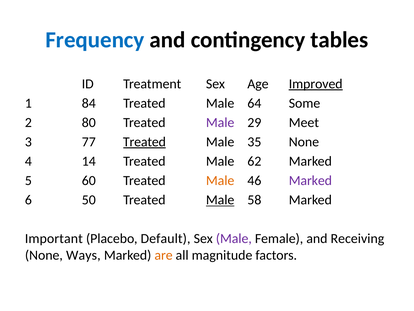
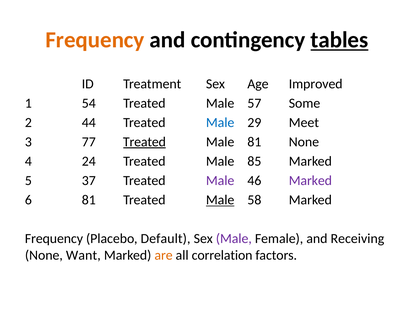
Frequency colour: blue -> orange (95, 40)
tables underline: none -> present (339, 40)
Improved underline: present -> none (316, 84)
84: 84 -> 54 (89, 103)
64: 64 -> 57 (254, 103)
80: 80 -> 44 (89, 122)
Male colour: purple -> blue (220, 122)
Male 35: 35 -> 81 (254, 142)
14: 14 -> 24 (89, 161)
62: 62 -> 85 (254, 161)
60: 60 -> 37 (89, 180)
Male colour: orange -> purple (220, 180)
6 50: 50 -> 81 (89, 200)
Important: Important -> Frequency (54, 238)
Ways: Ways -> Want (83, 255)
magnitude: magnitude -> correlation (222, 255)
